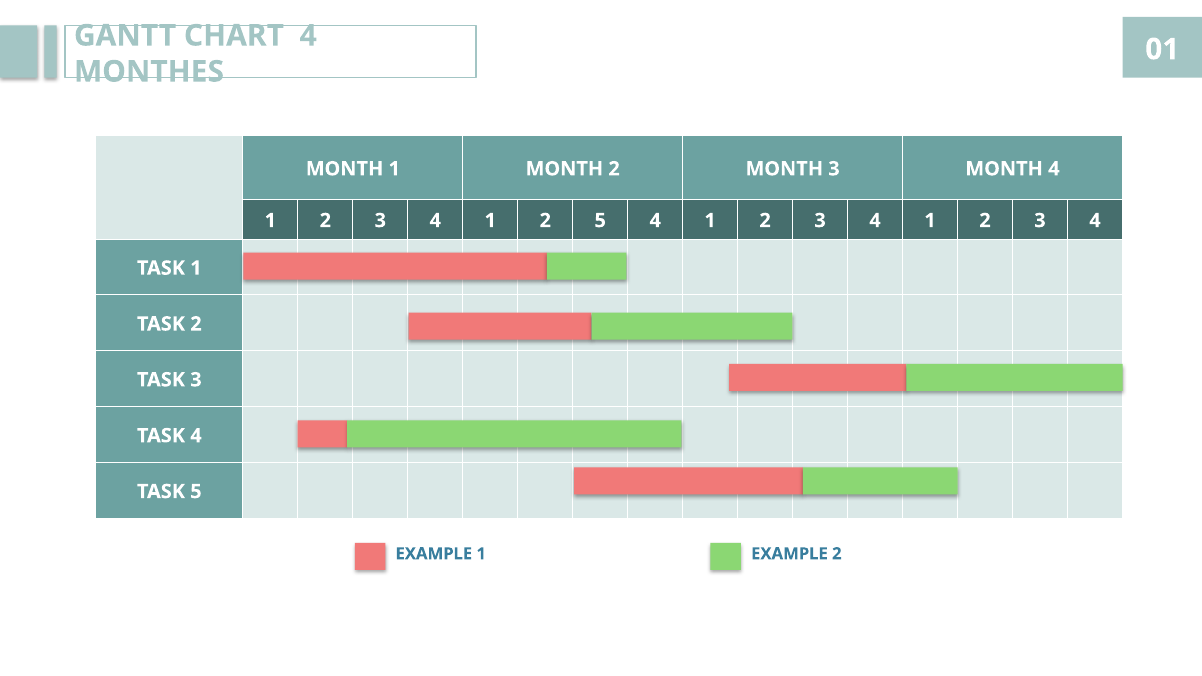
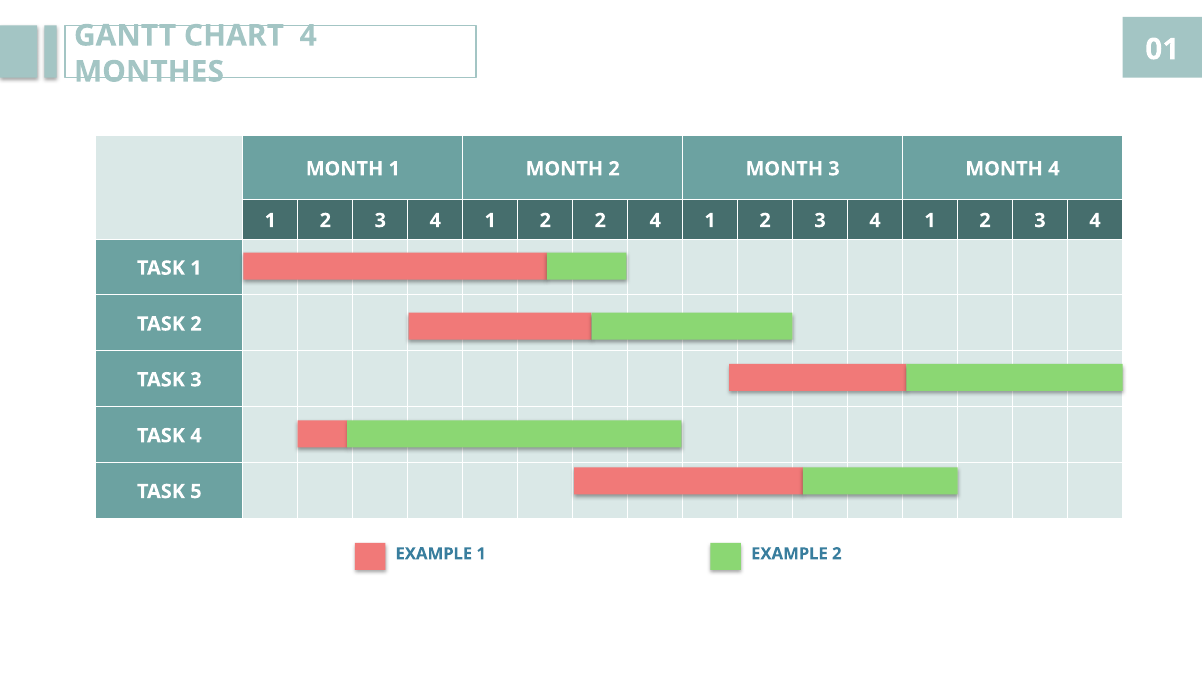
2 5: 5 -> 2 (600, 221)
